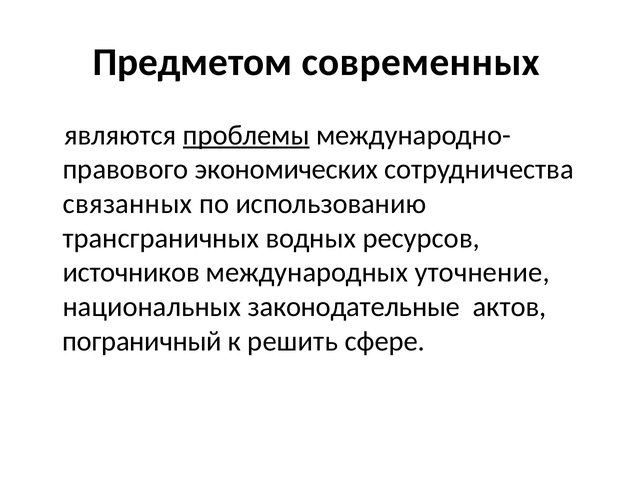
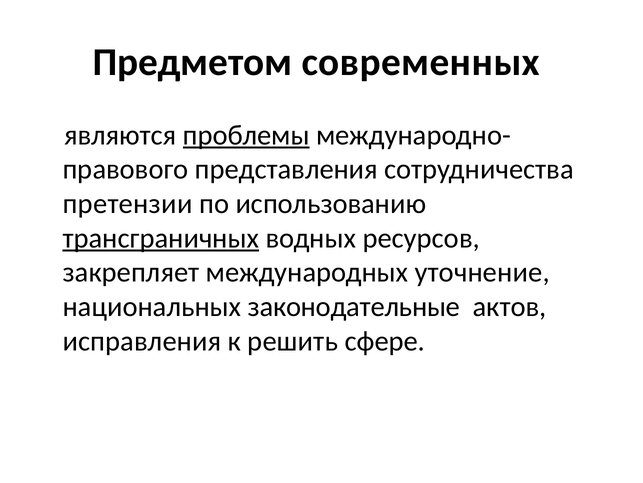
экономических: экономических -> представления (286, 169)
связанных: связанных -> претензии (128, 203)
трансграничных underline: none -> present (161, 238)
источников: источников -> закрепляет (131, 272)
пограничный: пограничный -> исправления (142, 341)
